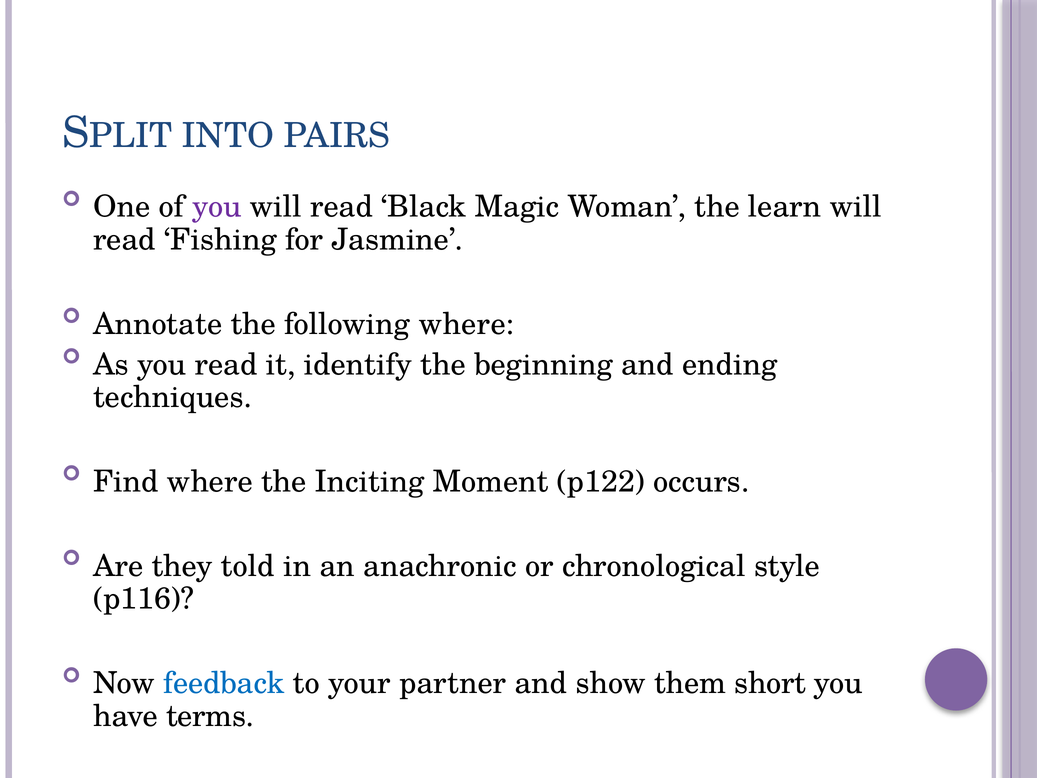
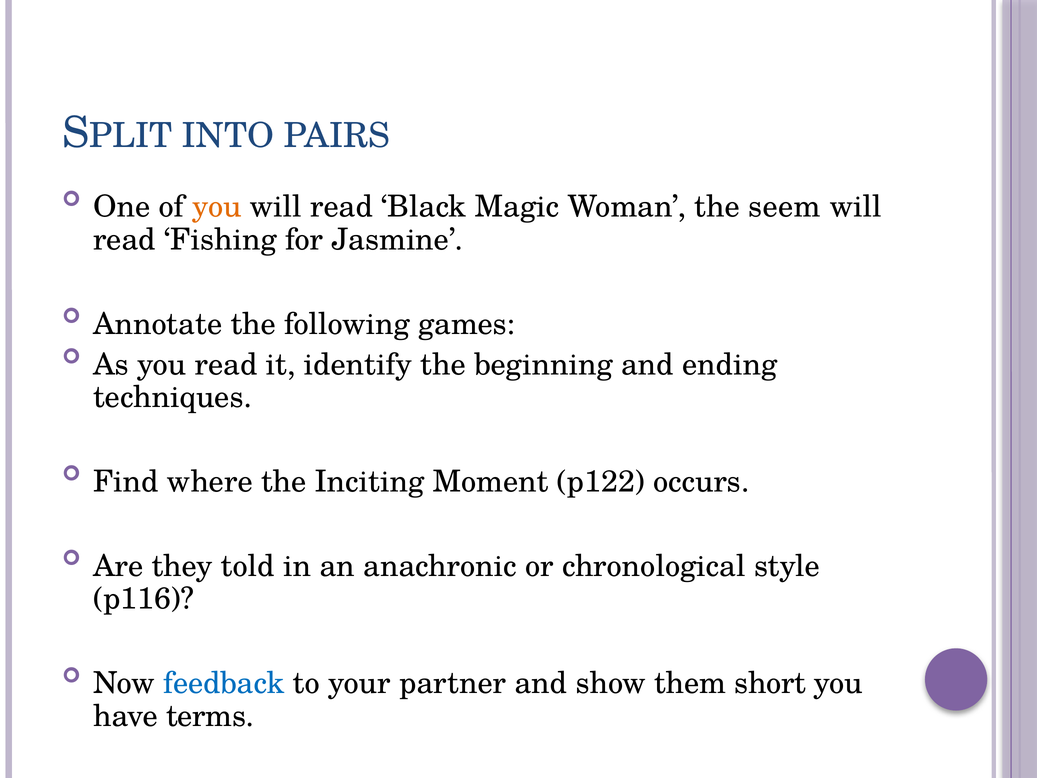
you colour: purple -> orange (217, 207)
learn: learn -> seem (784, 207)
following where: where -> games (467, 324)
